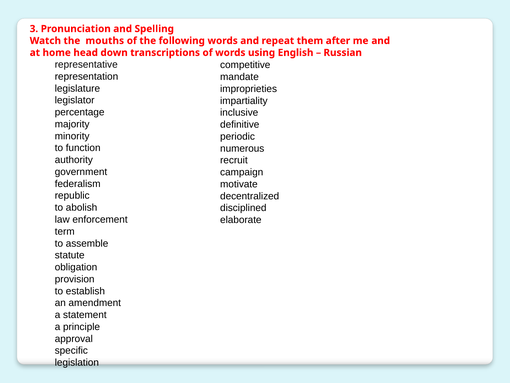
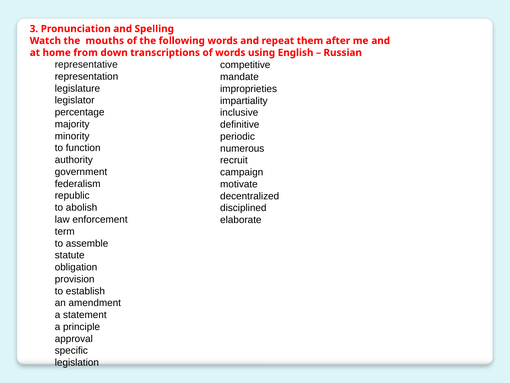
head: head -> from (86, 53)
